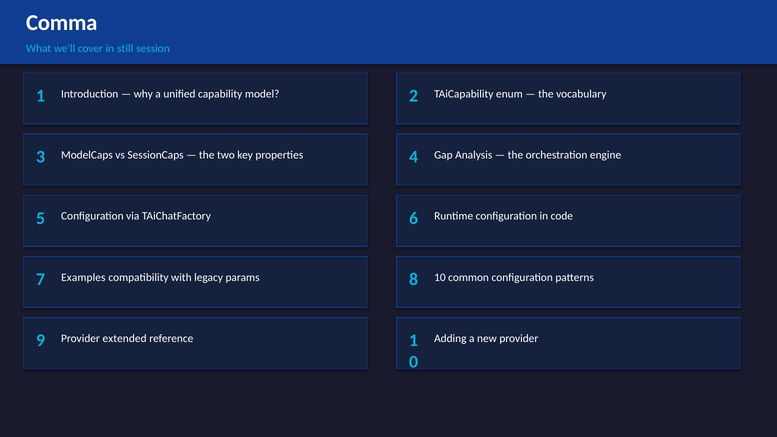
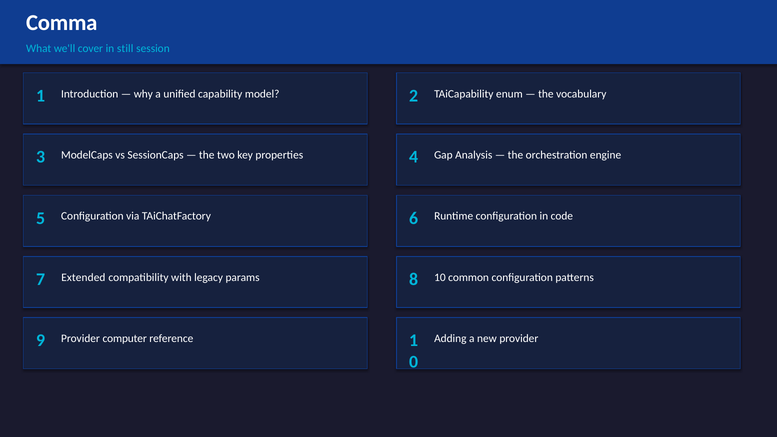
Examples: Examples -> Extended (83, 277)
extended: extended -> computer (125, 339)
